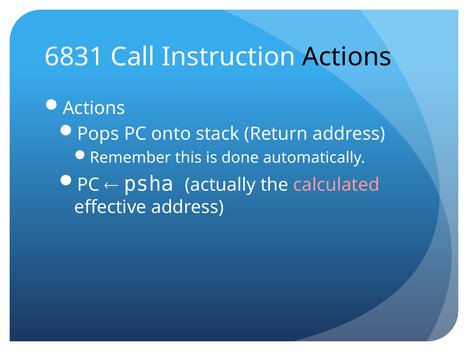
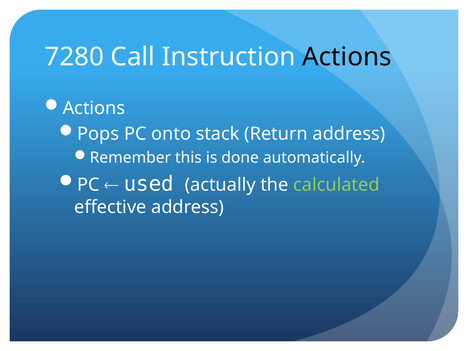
6831: 6831 -> 7280 (74, 57)
psha: psha -> used (149, 184)
calculated colour: pink -> light green (336, 185)
